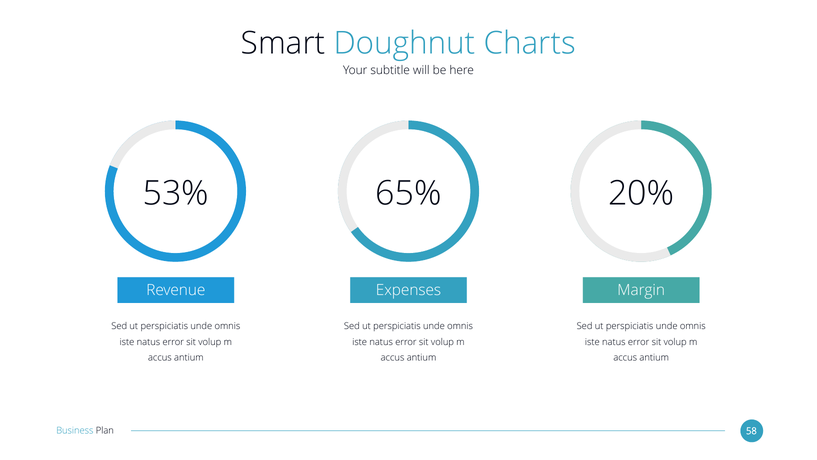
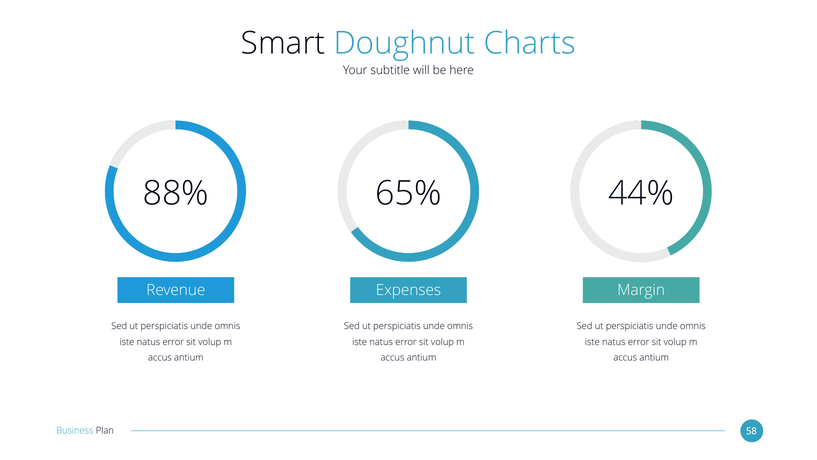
53%: 53% -> 88% (176, 193)
20%: 20% -> 44% (641, 193)
